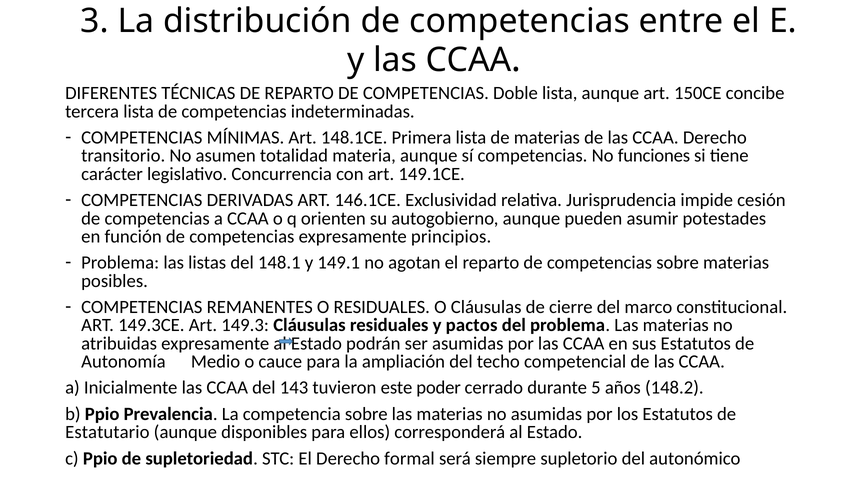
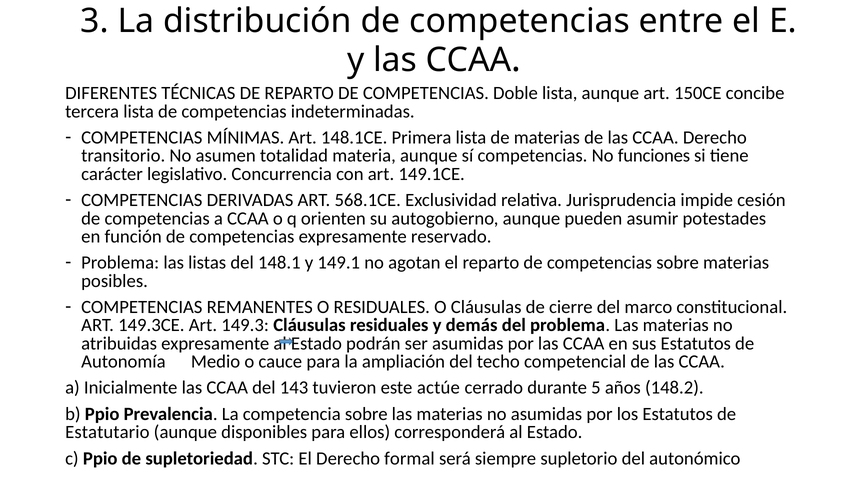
146.1CE: 146.1CE -> 568.1CE (368, 200)
principios: principios -> reservado (451, 237)
pactos: pactos -> demás (472, 325)
poder: poder -> actúe (438, 388)
